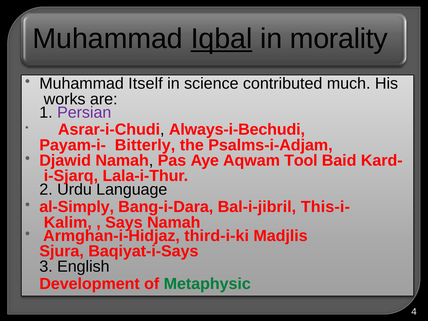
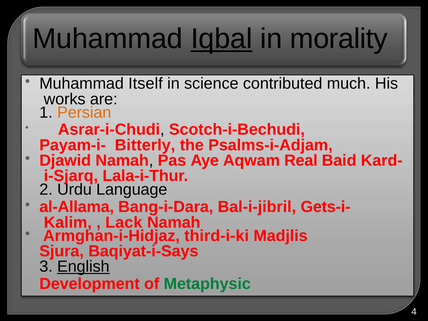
Persian colour: purple -> orange (84, 112)
Always-i-Bechudi: Always-i-Bechudi -> Scotch-i-Bechudi (237, 130)
Tool: Tool -> Real (301, 160)
al-Simply: al-Simply -> al-Allama (77, 207)
This-i-: This-i- -> Gets-i- (326, 207)
Says: Says -> Lack (124, 222)
English underline: none -> present (83, 267)
